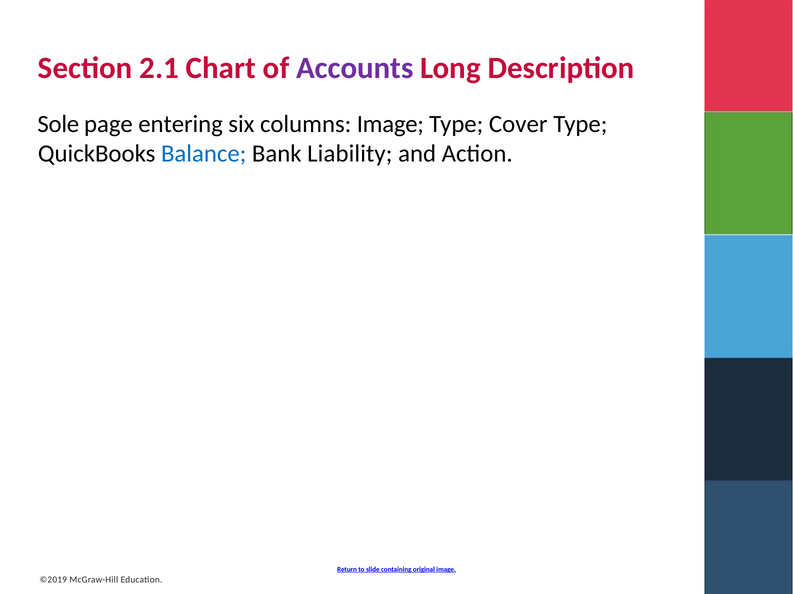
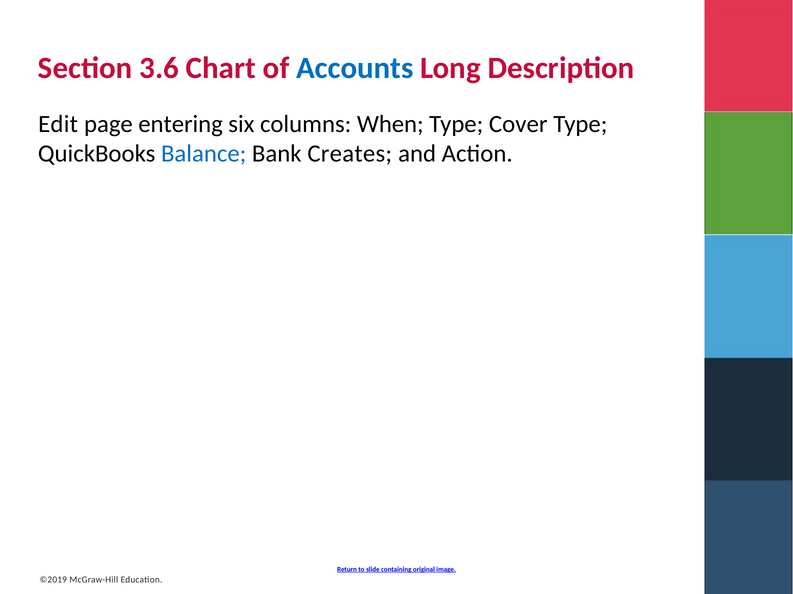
2.1: 2.1 -> 3.6 (159, 68)
Accounts colour: purple -> blue (355, 68)
Sole: Sole -> Edit (58, 124)
columns Image: Image -> When (390, 124)
Liability: Liability -> Creates (350, 154)
